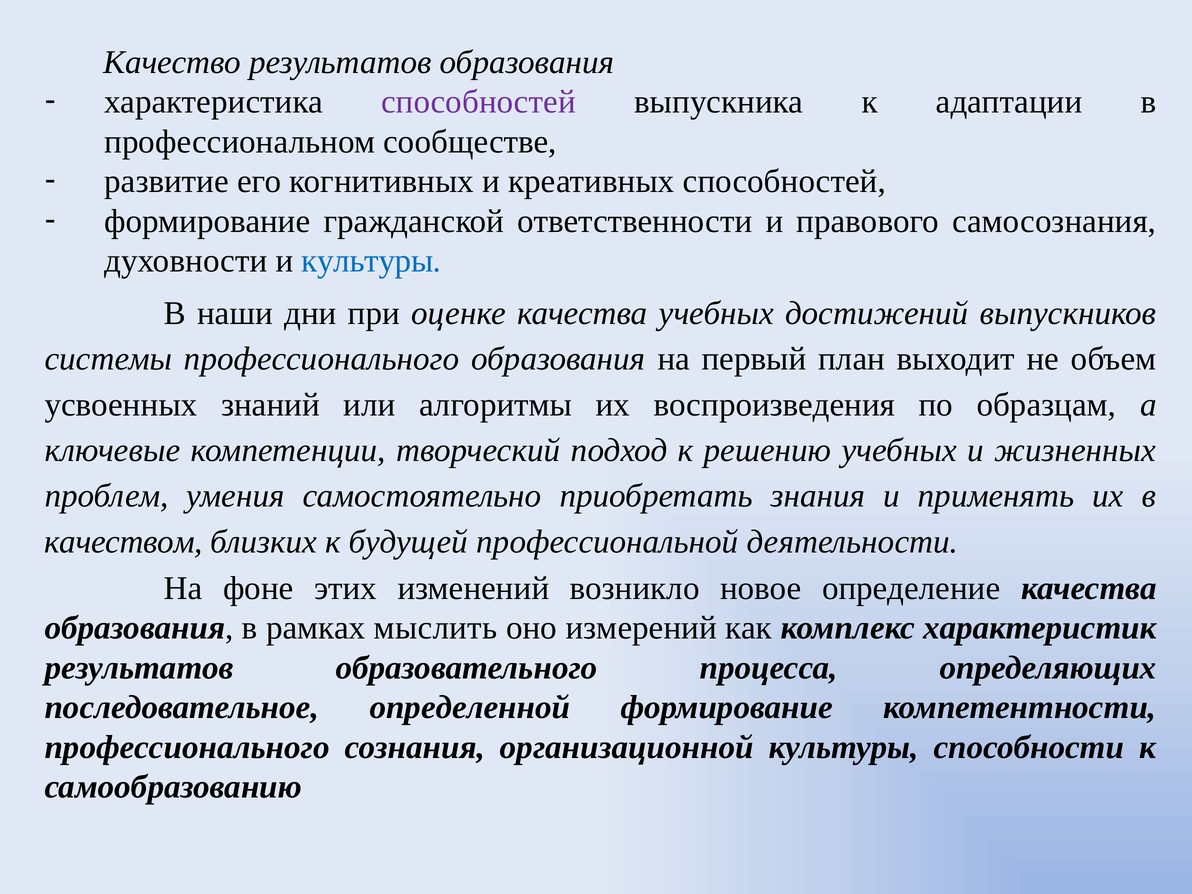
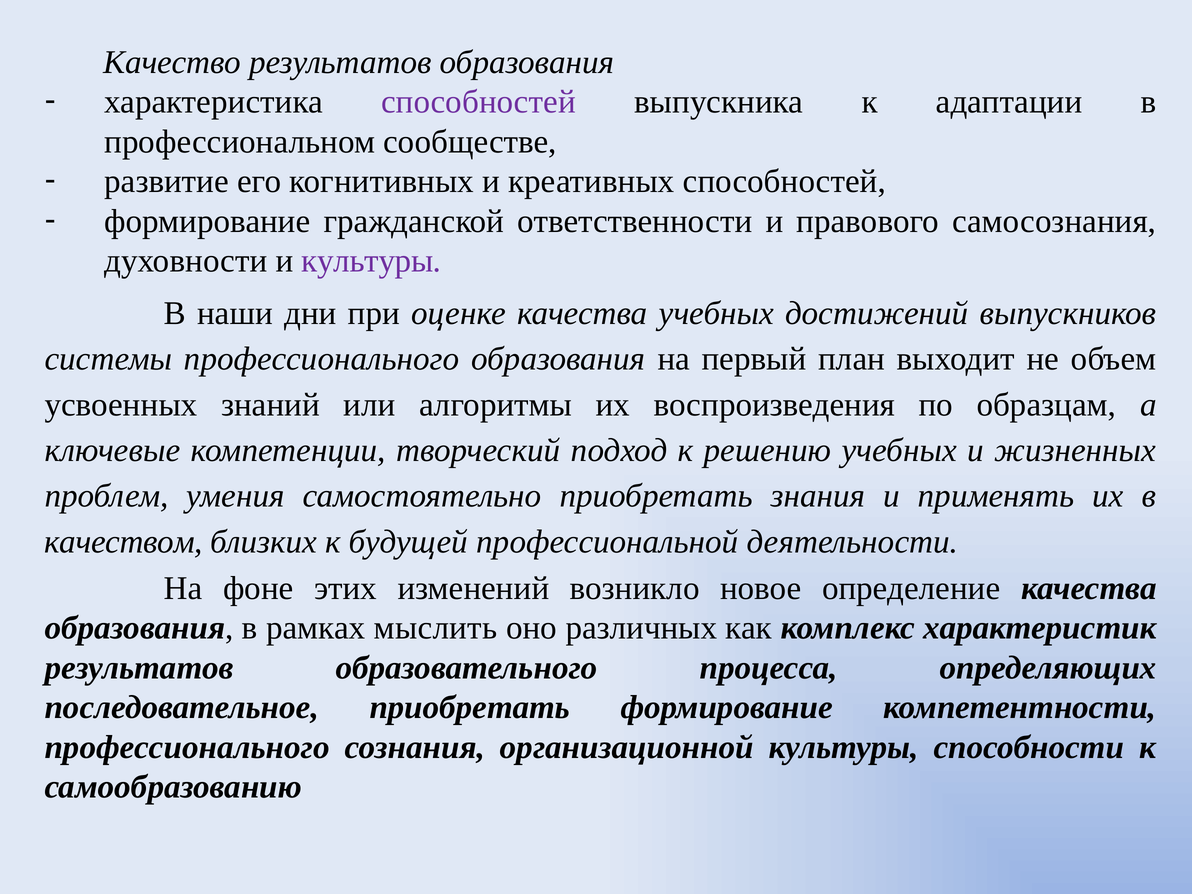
культуры colour: blue -> purple (371, 261)
измерений: измерений -> различных (641, 628)
последовательное определенной: определенной -> приобретать (470, 707)
